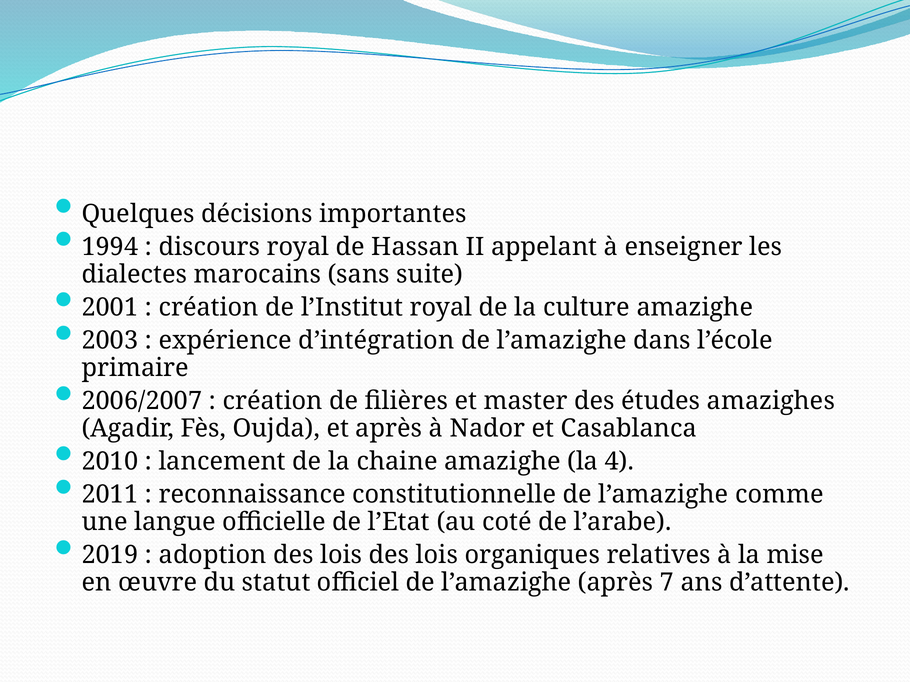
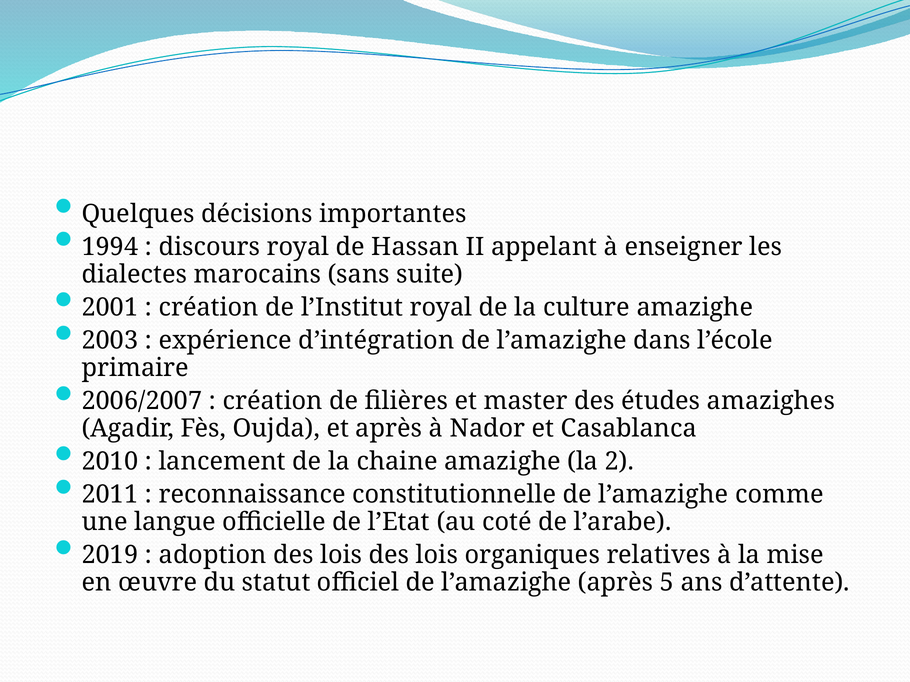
4: 4 -> 2 (619, 462)
7: 7 -> 5 (667, 583)
